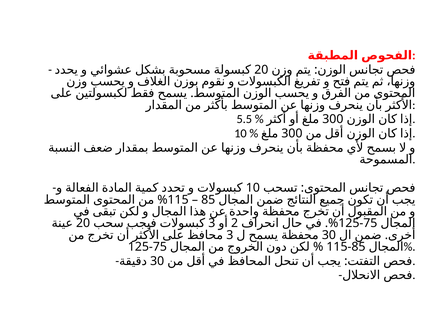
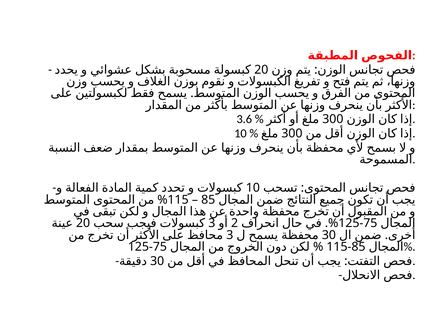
5.5: 5.5 -> 3.6 (244, 119)
